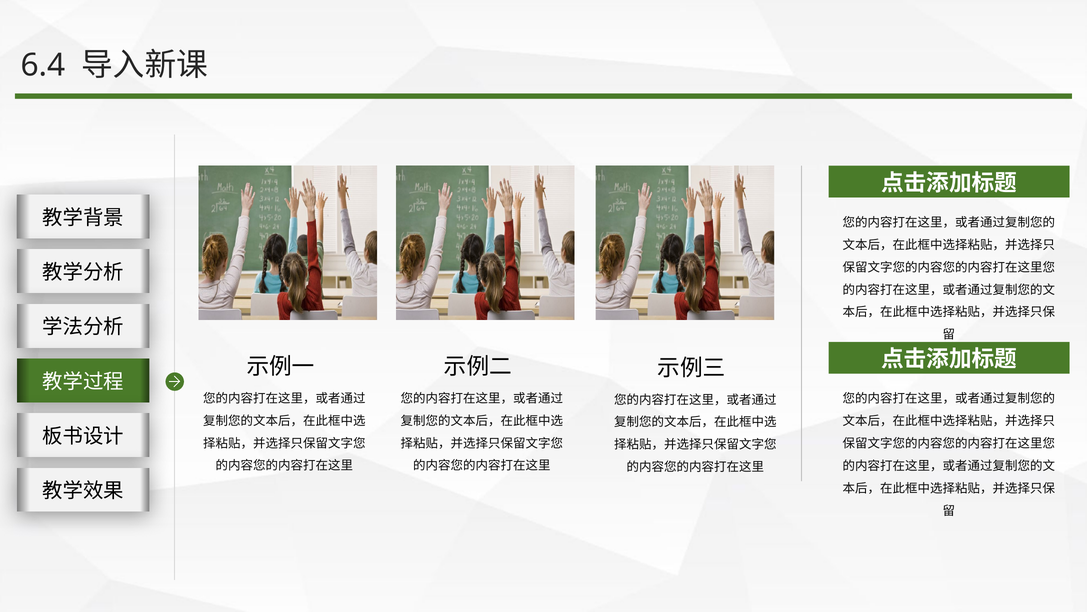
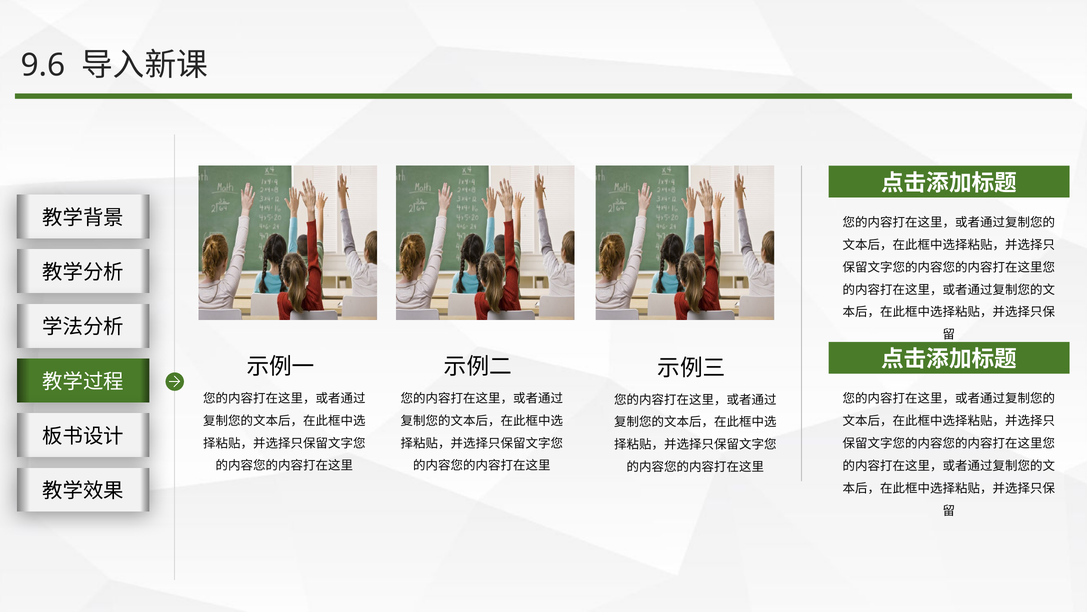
6.4: 6.4 -> 9.6 (43, 65)
